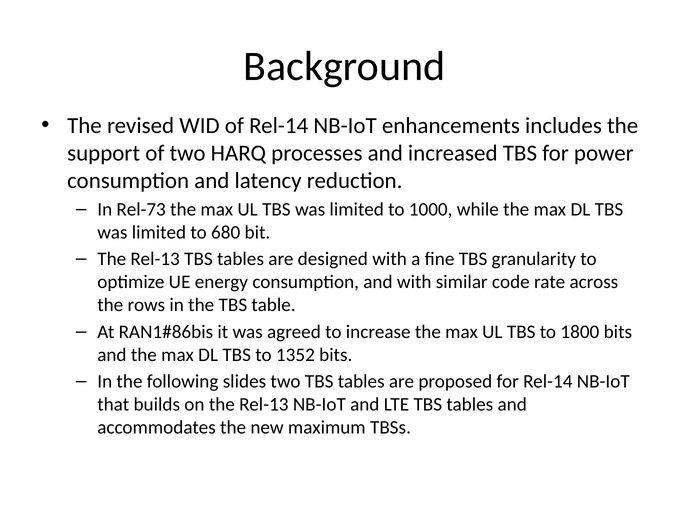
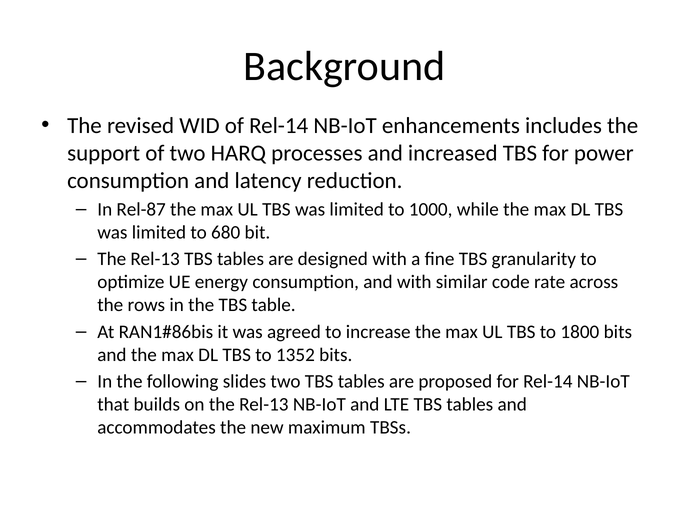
Rel-73: Rel-73 -> Rel-87 (141, 210)
